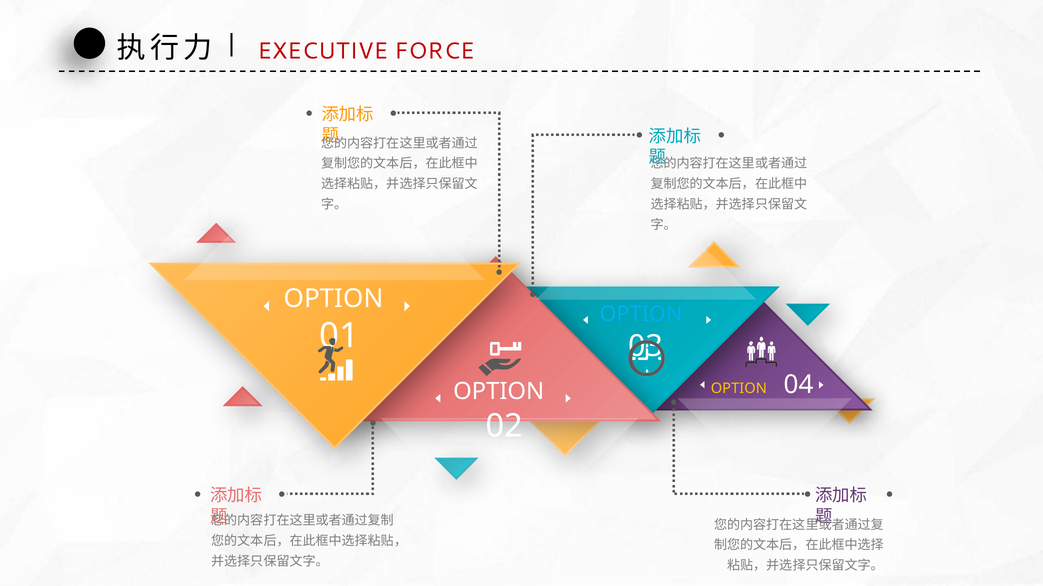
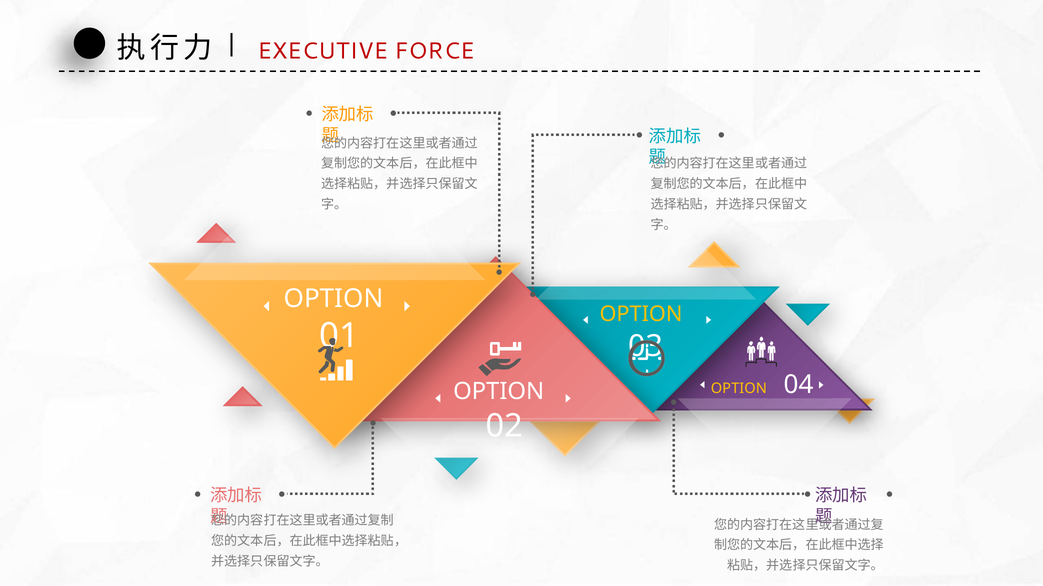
OPTION colour: light blue -> yellow (641, 315)
